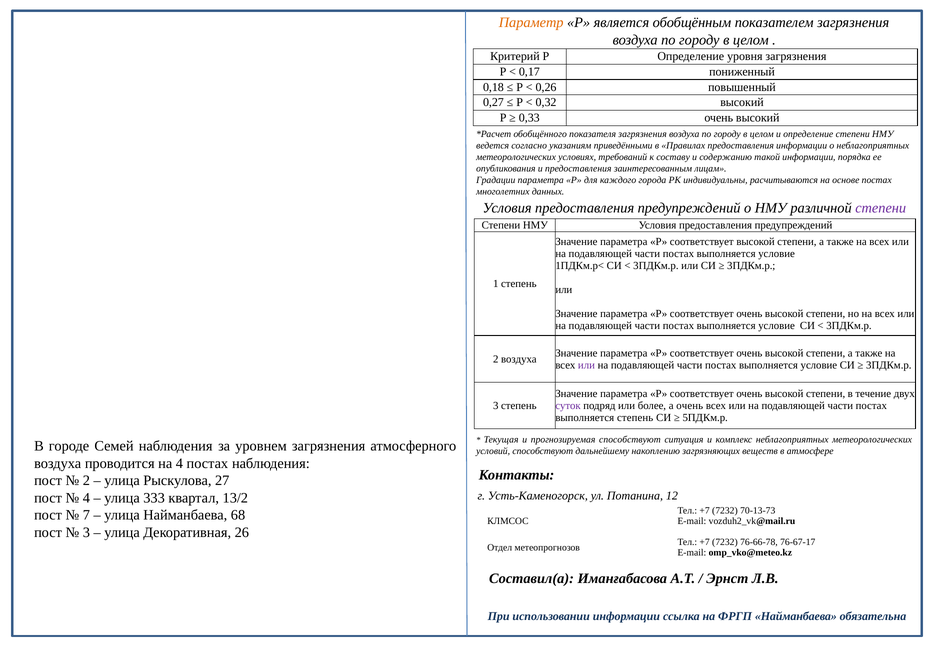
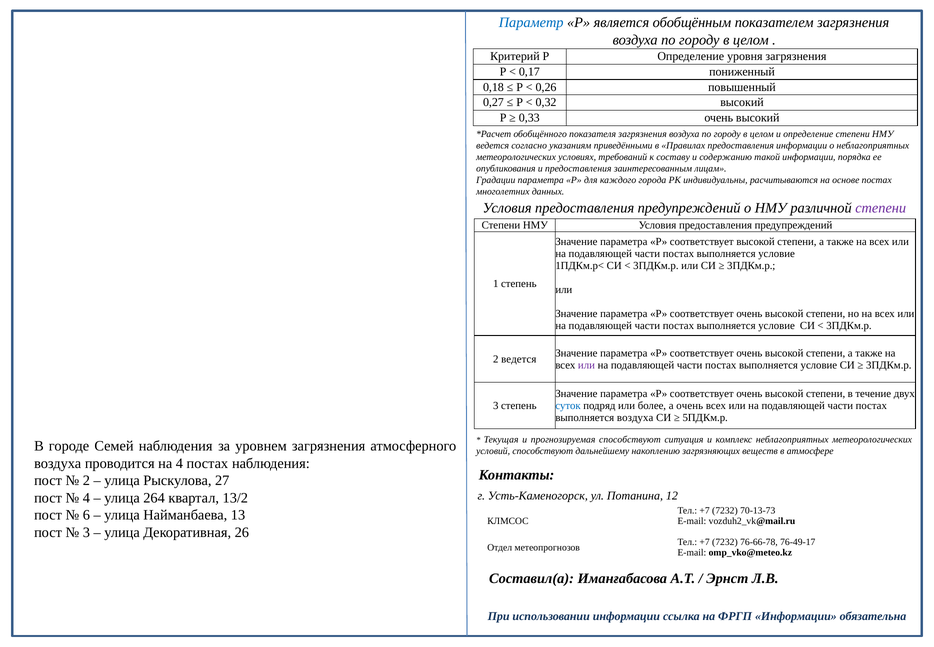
Параметр colour: orange -> blue (531, 23)
2 воздуха: воздуха -> ведется (519, 359)
суток colour: purple -> blue (568, 405)
выполняется степень: степень -> воздуха (635, 417)
333: 333 -> 264 (154, 498)
7: 7 -> 6 (86, 515)
68: 68 -> 13 (238, 515)
76-67-17: 76-67-17 -> 76-49-17 (798, 542)
ФРГП Найманбаева: Найманбаева -> Информации (796, 616)
